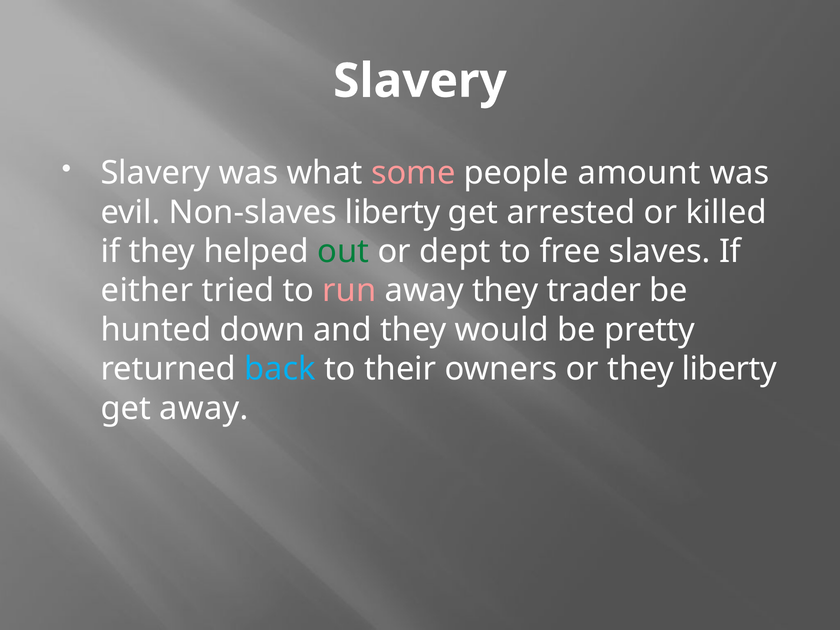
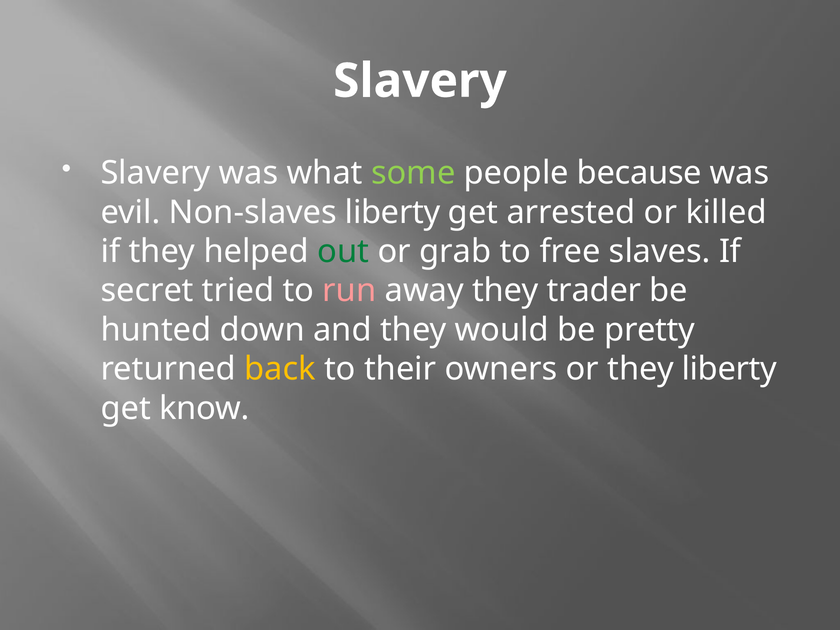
some colour: pink -> light green (413, 173)
amount: amount -> because (639, 173)
dept: dept -> grab (455, 251)
either: either -> secret (147, 291)
back colour: light blue -> yellow (280, 369)
get away: away -> know (204, 408)
